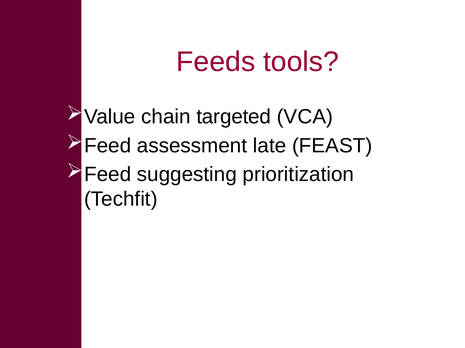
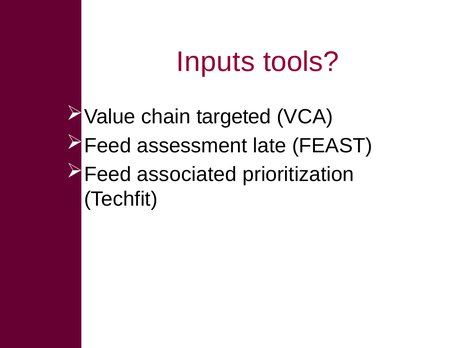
Feeds: Feeds -> Inputs (216, 62)
suggesting: suggesting -> associated (187, 175)
